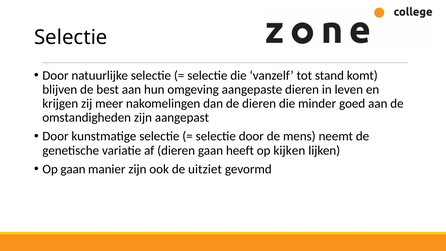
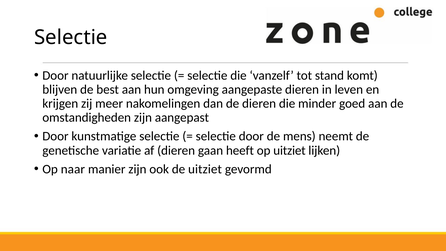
op kijken: kijken -> uitziet (289, 150)
Op gaan: gaan -> naar (73, 169)
